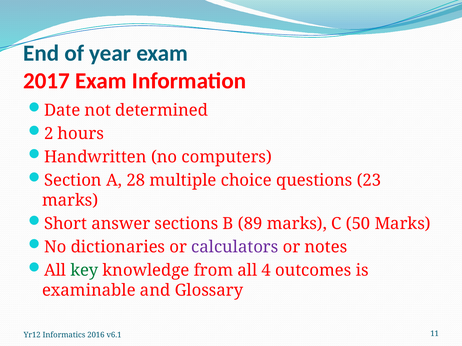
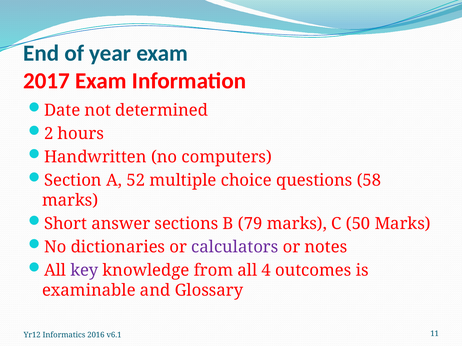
28: 28 -> 52 (136, 181)
23: 23 -> 58 (369, 181)
89: 89 -> 79 (250, 224)
key colour: green -> purple (84, 271)
